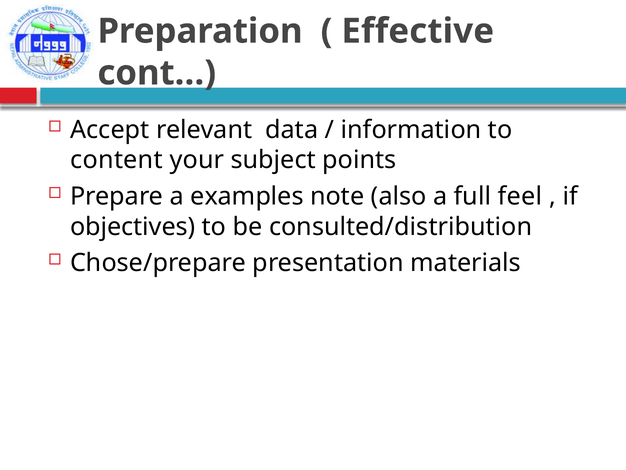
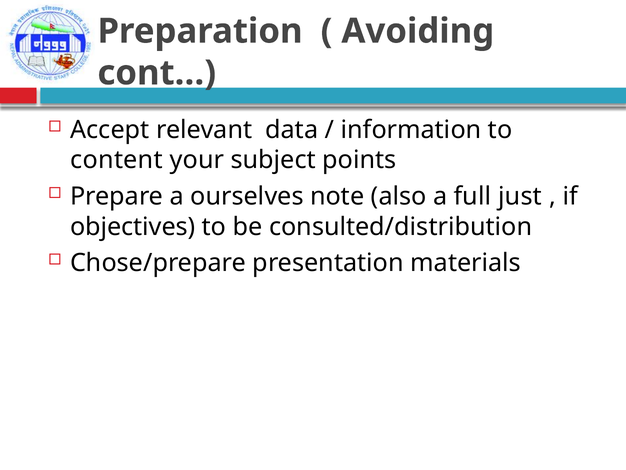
Effective: Effective -> Avoiding (418, 31)
examples: examples -> ourselves (247, 196)
feel: feel -> just (520, 196)
